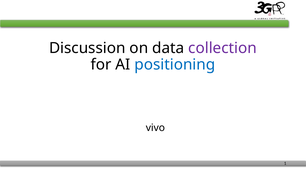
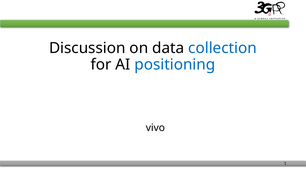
collection colour: purple -> blue (223, 48)
